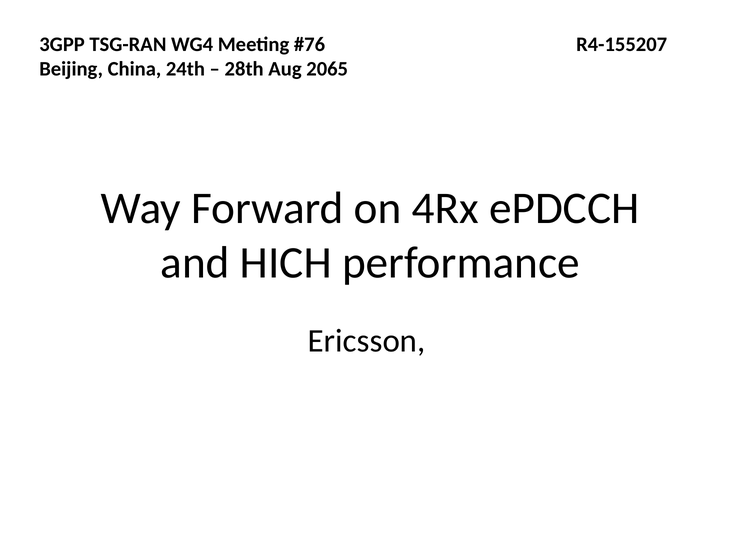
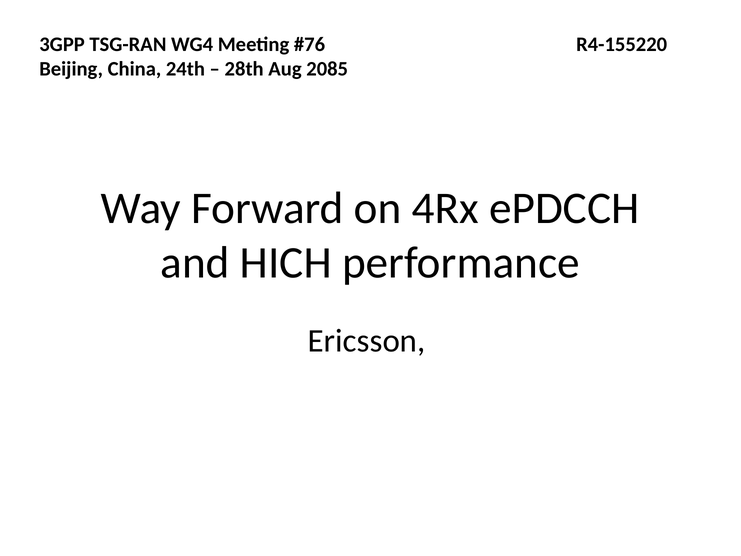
R4-155207: R4-155207 -> R4-155220 (622, 44)
2065: 2065 -> 2085 (327, 69)
